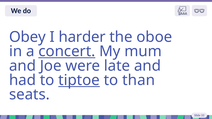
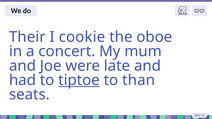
Obey: Obey -> Their (27, 37)
harder: harder -> cookie (82, 37)
concert underline: present -> none (67, 51)
